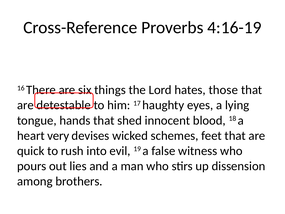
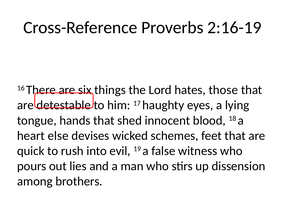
4:16-19: 4:16-19 -> 2:16-19 (234, 28)
very: very -> else (58, 136)
